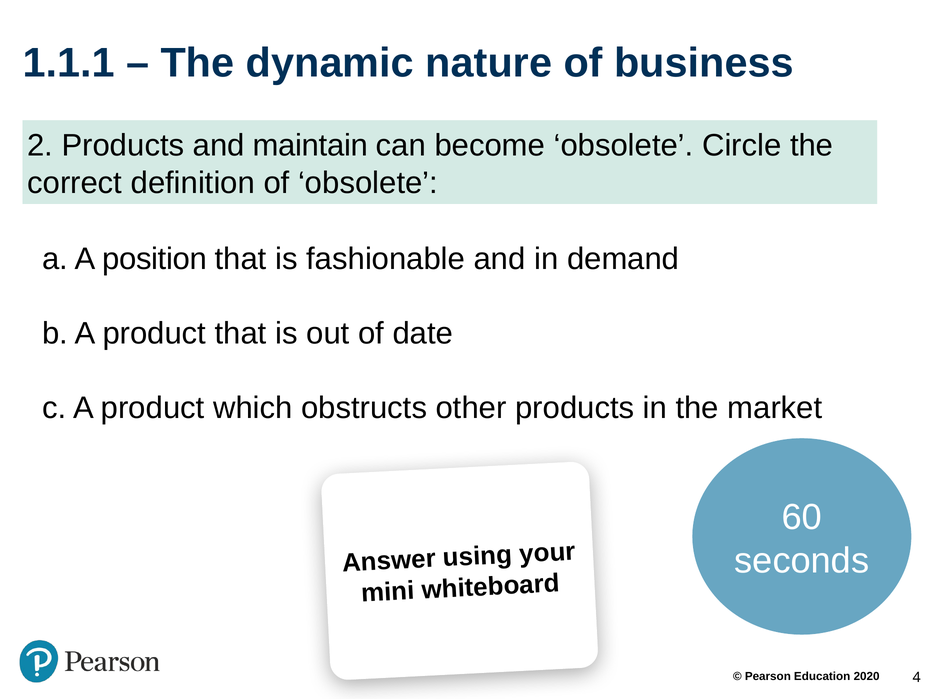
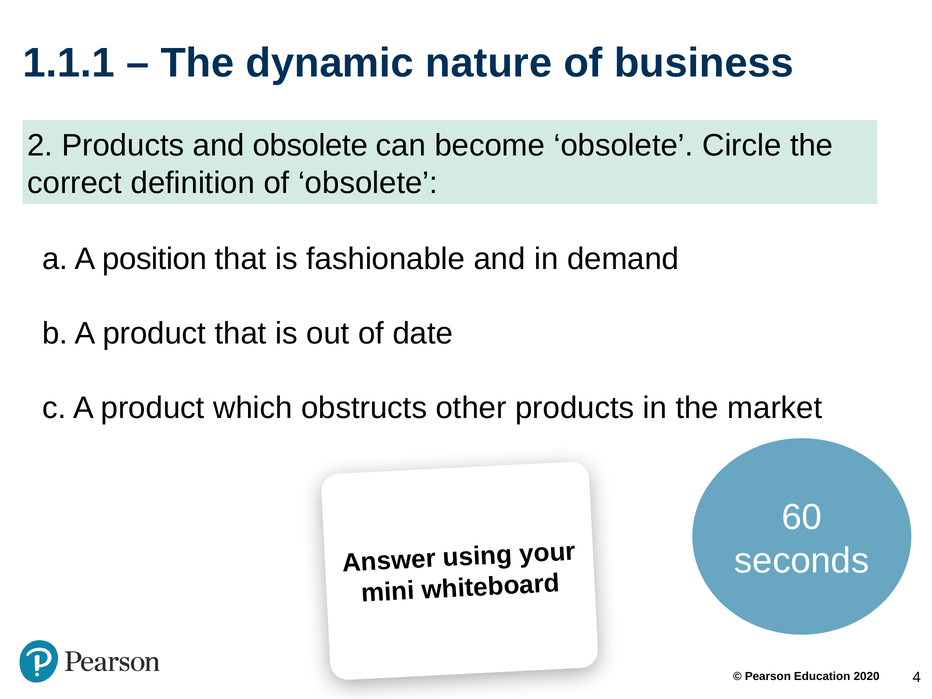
and maintain: maintain -> obsolete (310, 146)
